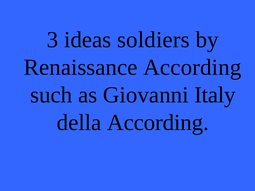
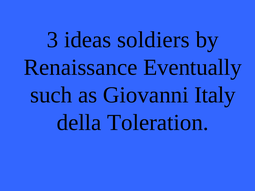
Renaissance According: According -> Eventually (192, 67)
della According: According -> Toleration (158, 123)
